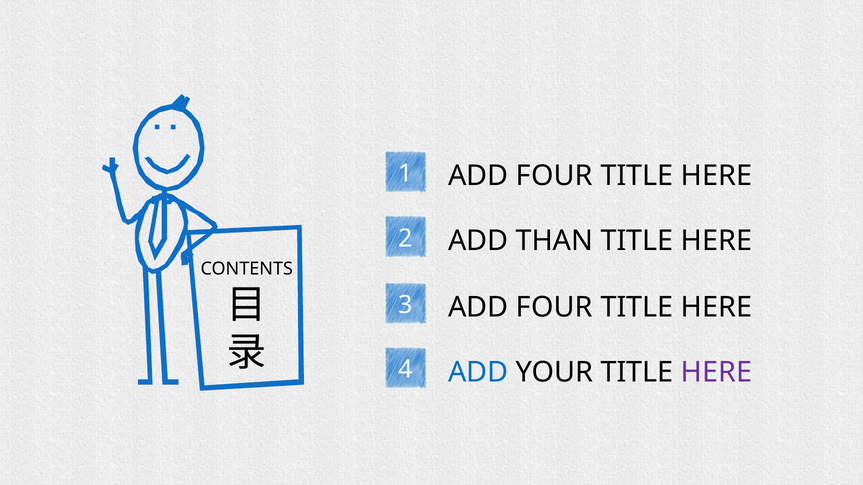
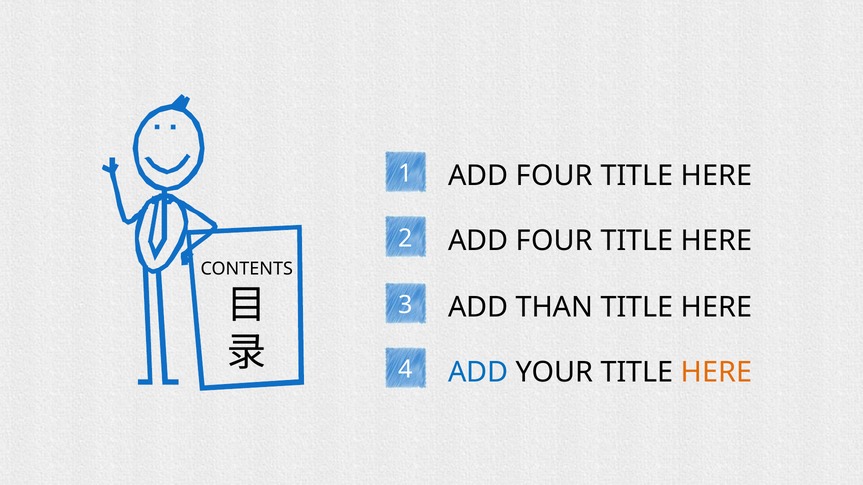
2 ADD THAN: THAN -> FOUR (554, 241)
3 ADD FOUR: FOUR -> THAN (555, 308)
HERE colour: purple -> orange (716, 372)
